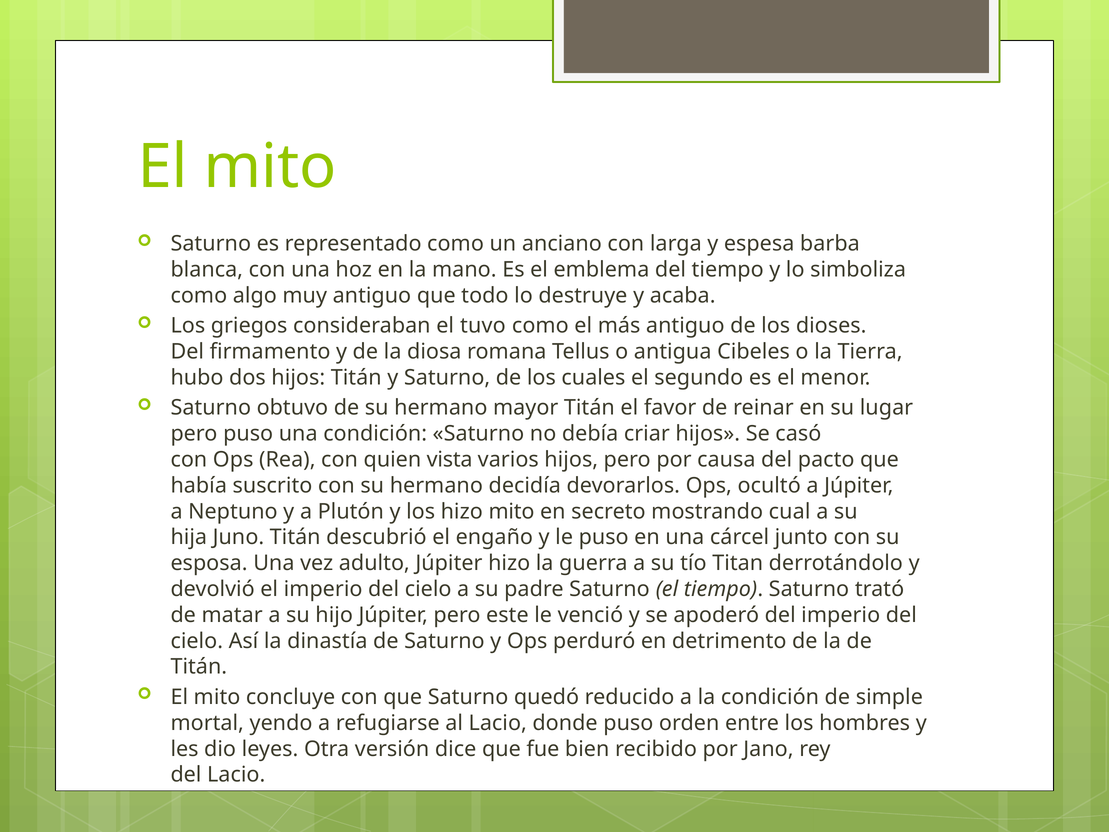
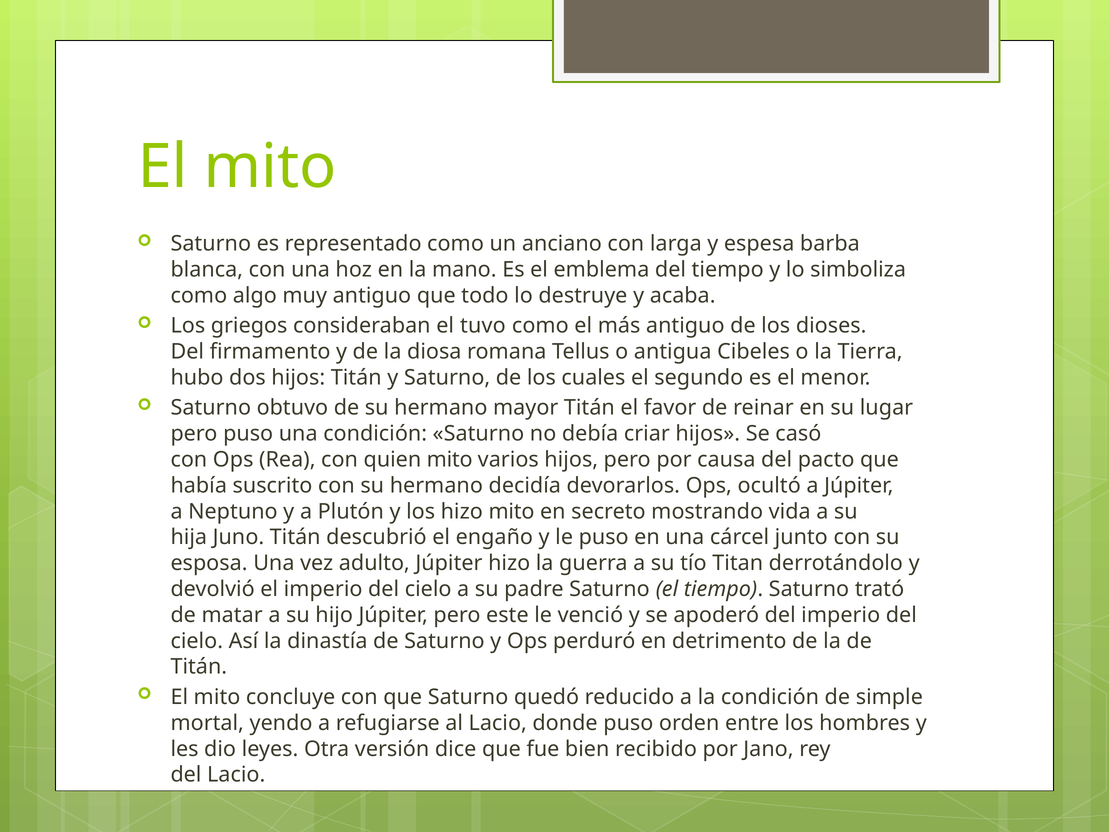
quien vista: vista -> mito (450, 460)
cual: cual -> vida (790, 511)
